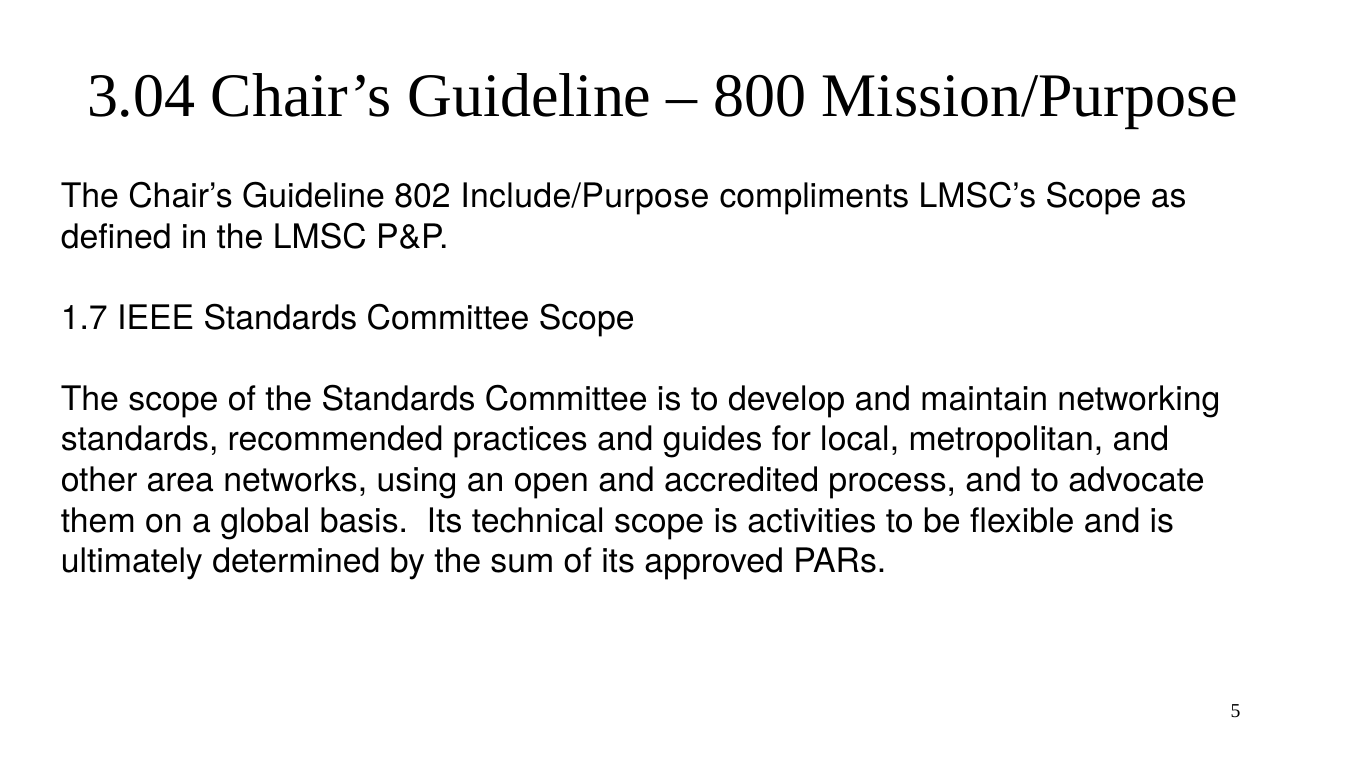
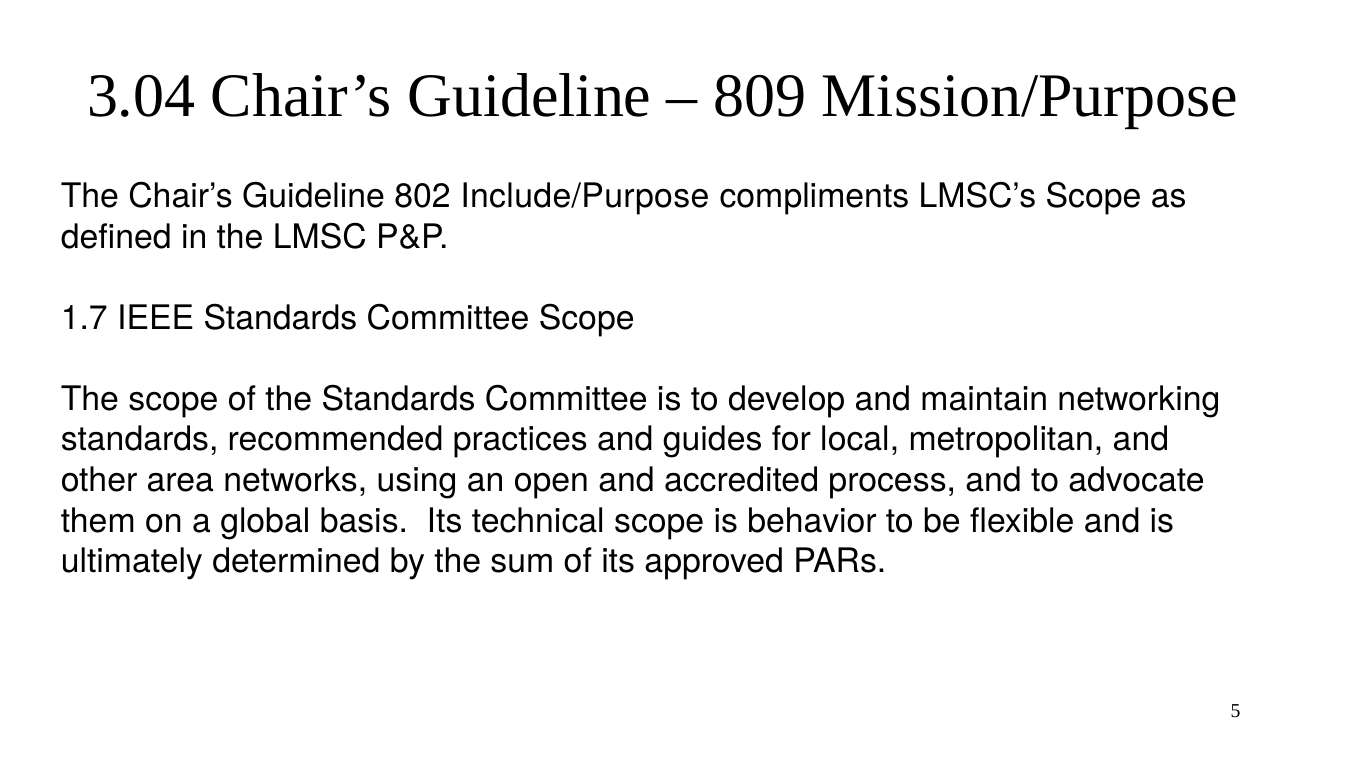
800: 800 -> 809 (760, 96)
activities: activities -> behavior (812, 521)
